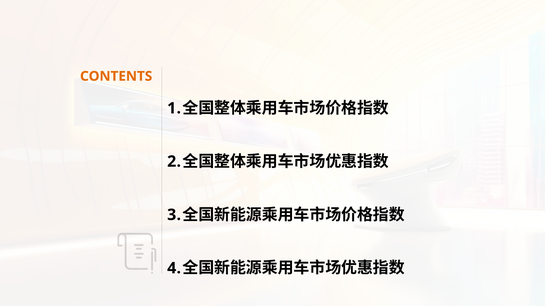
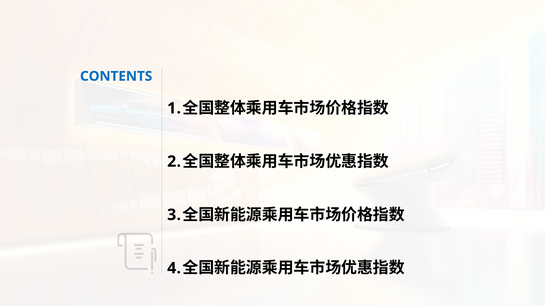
CONTENTS colour: orange -> blue (116, 76)
